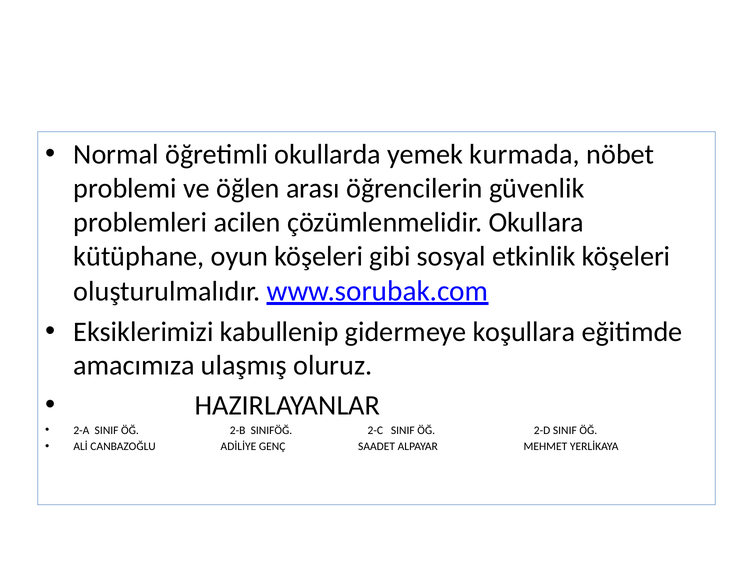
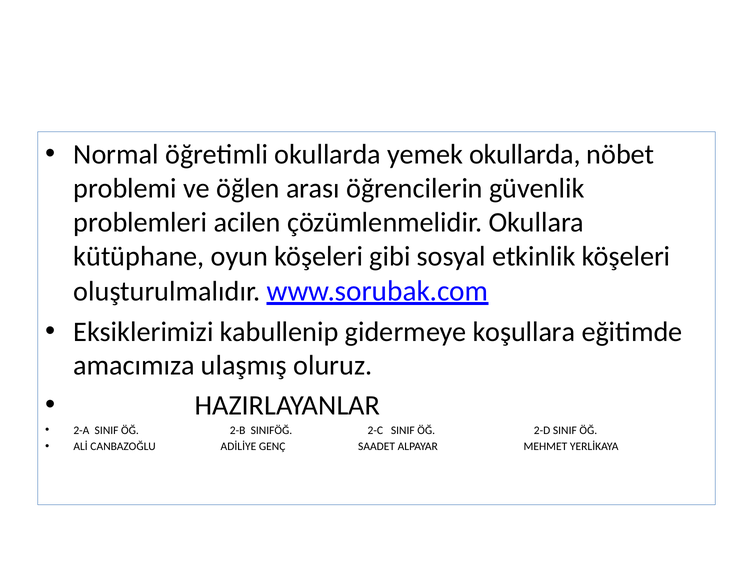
yemek kurmada: kurmada -> okullarda (525, 154)
